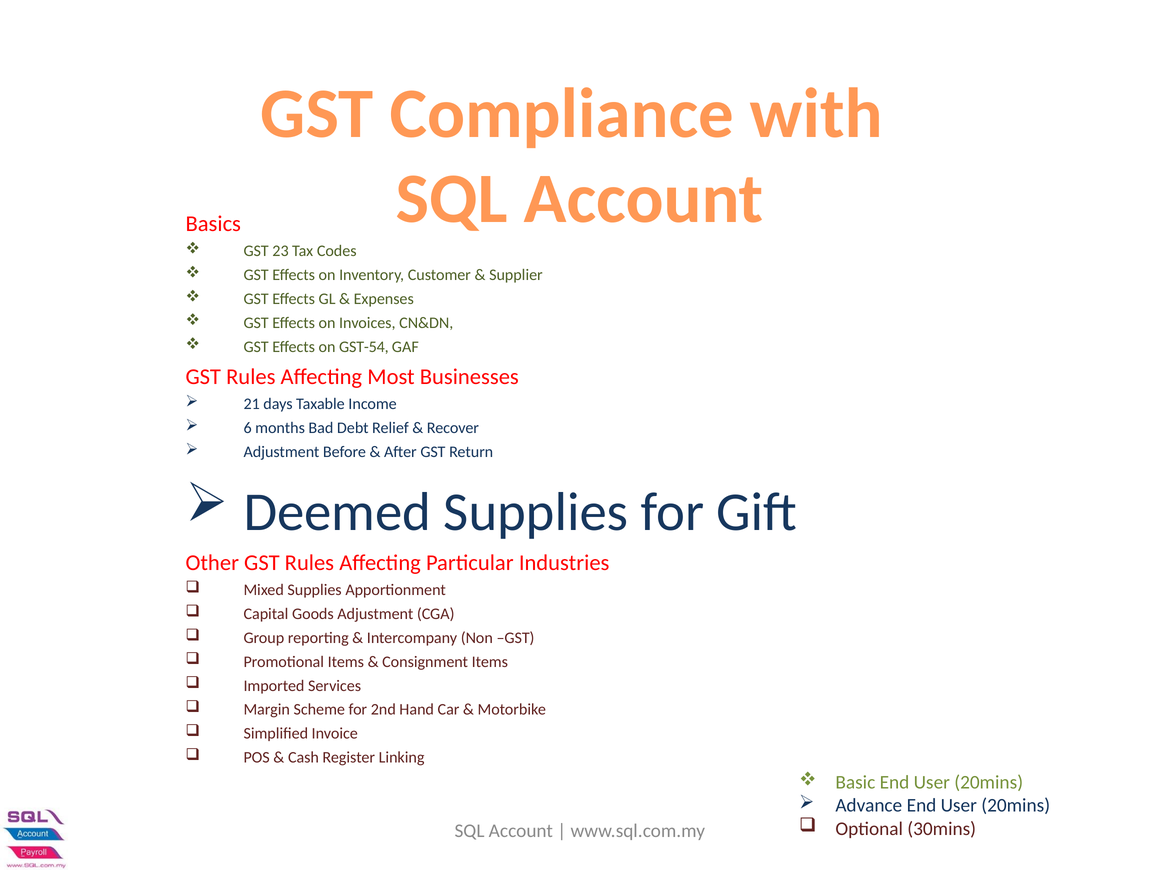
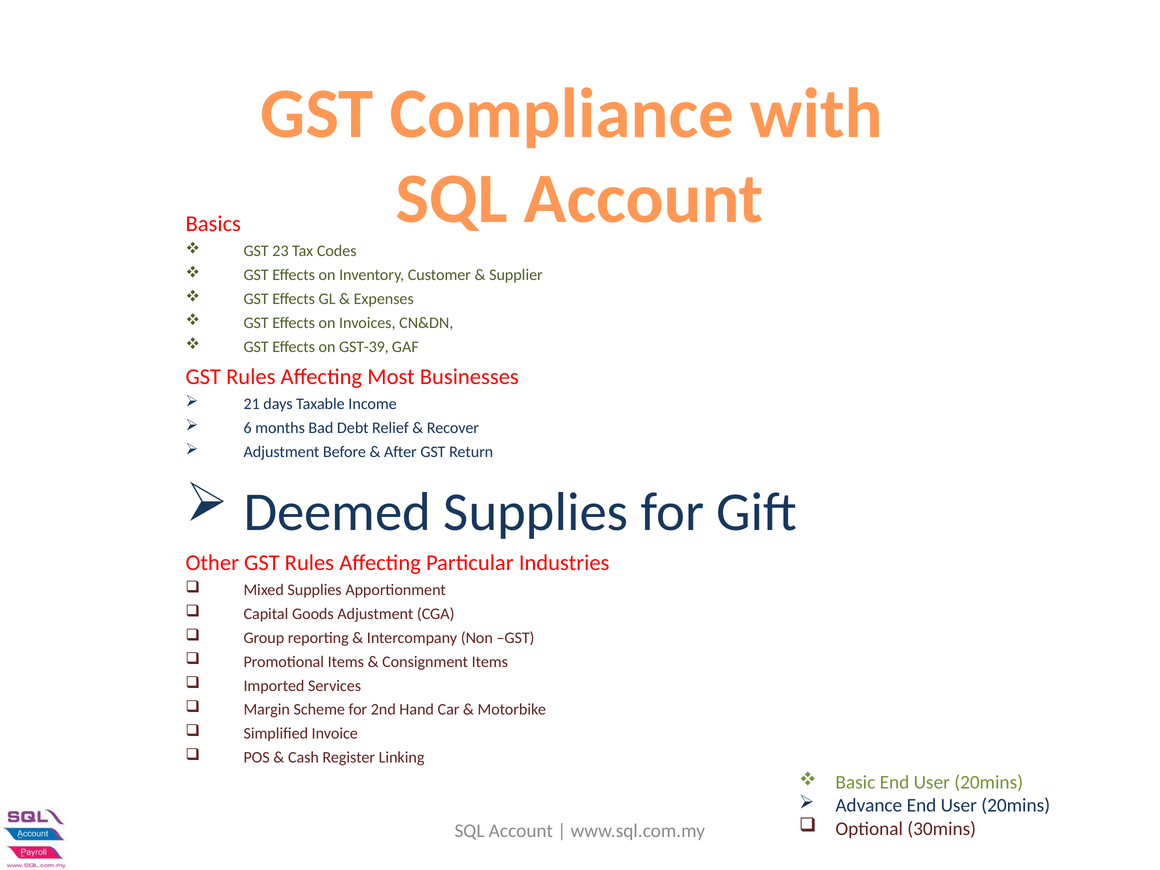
GST-54: GST-54 -> GST-39 (364, 347)
